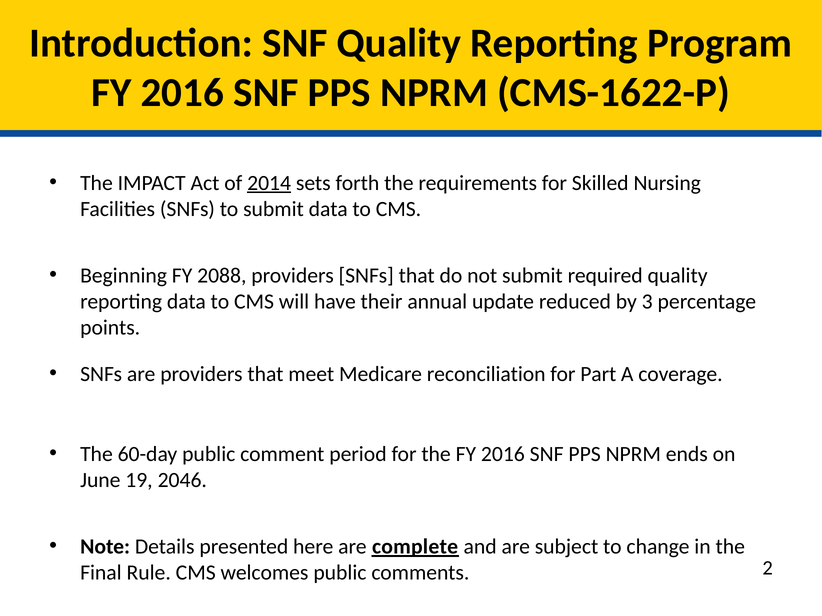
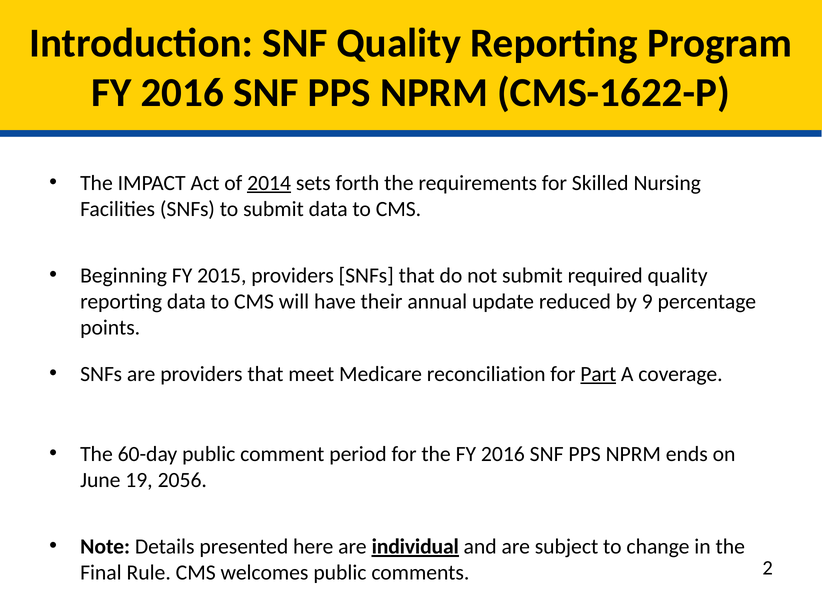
2088: 2088 -> 2015 (222, 276)
3: 3 -> 9 (647, 302)
Part underline: none -> present (598, 374)
2046: 2046 -> 2056 (182, 480)
complete: complete -> individual (415, 547)
